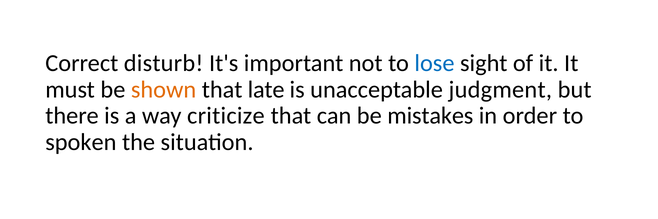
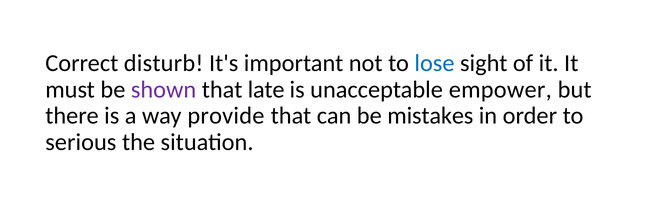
shown colour: orange -> purple (164, 90)
judgment: judgment -> empower (500, 90)
criticize: criticize -> provide (226, 116)
spoken: spoken -> serious (81, 142)
